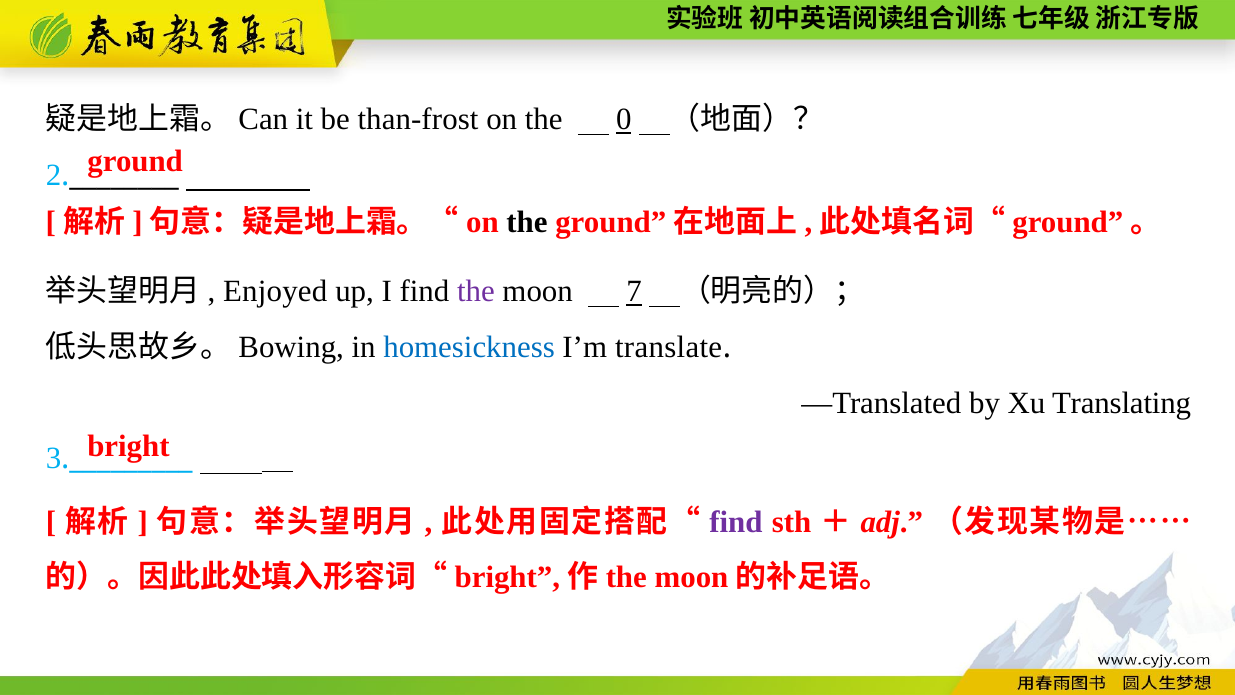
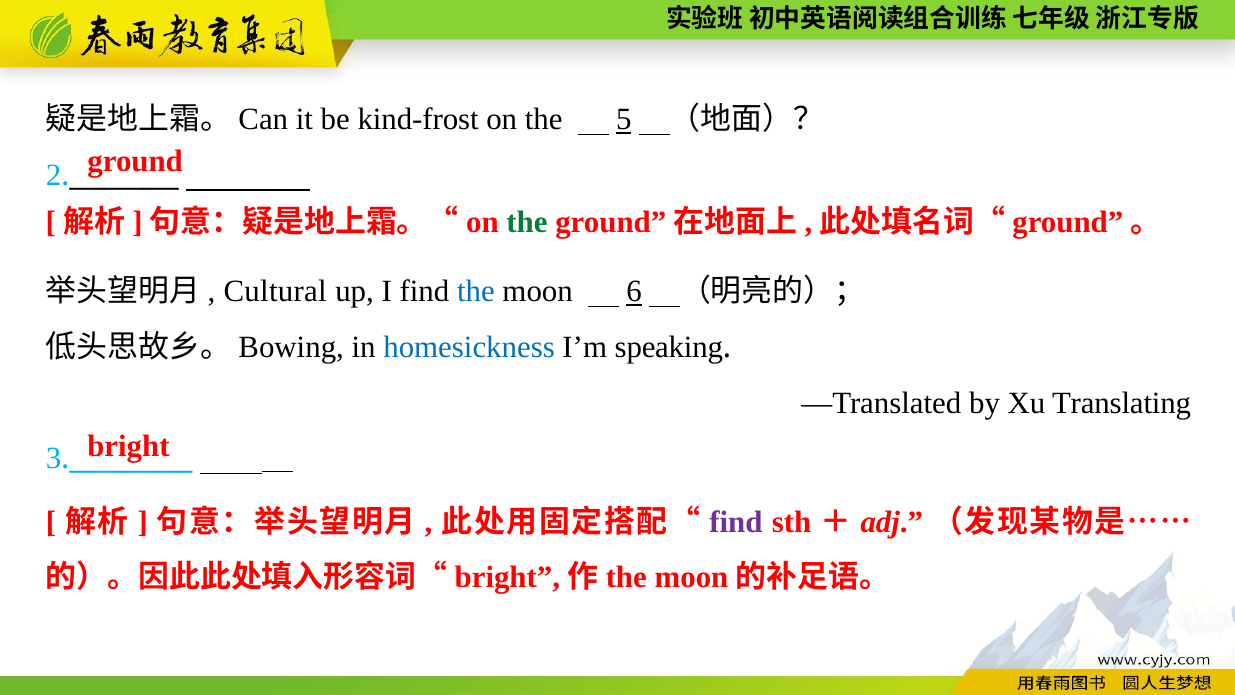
than-frost: than-frost -> kind-frost (418, 119)
0: 0 -> 5 (624, 119)
the colour: black -> green (527, 222)
Enjoyed: Enjoyed -> Cultural (275, 292)
the colour: purple -> blue (476, 292)
7: 7 -> 6 (634, 292)
translate: translate -> speaking (669, 347)
